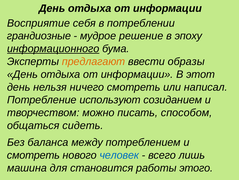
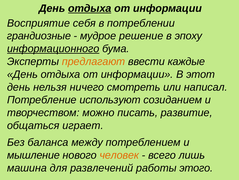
отдыха underline: none -> present (90, 8)
образы: образы -> каждые (186, 61)
способом: способом -> развитие (187, 112)
сидеть: сидеть -> играет (83, 125)
смотреть: смотреть -> мышление (33, 155)
человек colour: blue -> orange (119, 155)
становится: становится -> развлечений (102, 167)
